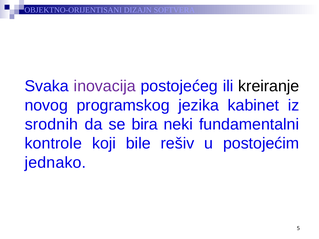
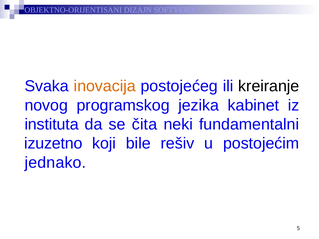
inovacija colour: purple -> orange (105, 86)
srodnih: srodnih -> instituta (52, 124)
bira: bira -> čita (145, 124)
kontrole: kontrole -> izuzetno (53, 144)
